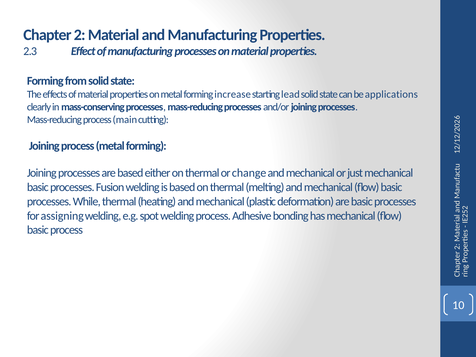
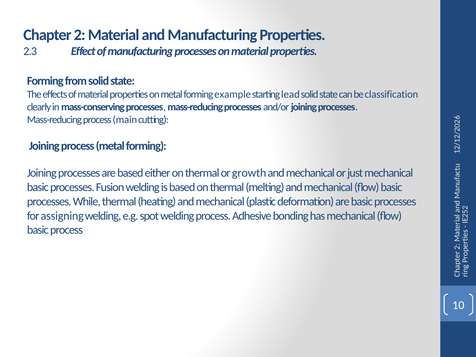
increase: increase -> example (233, 94)
applications: applications -> classification (391, 94)
change: change -> growth (249, 173)
